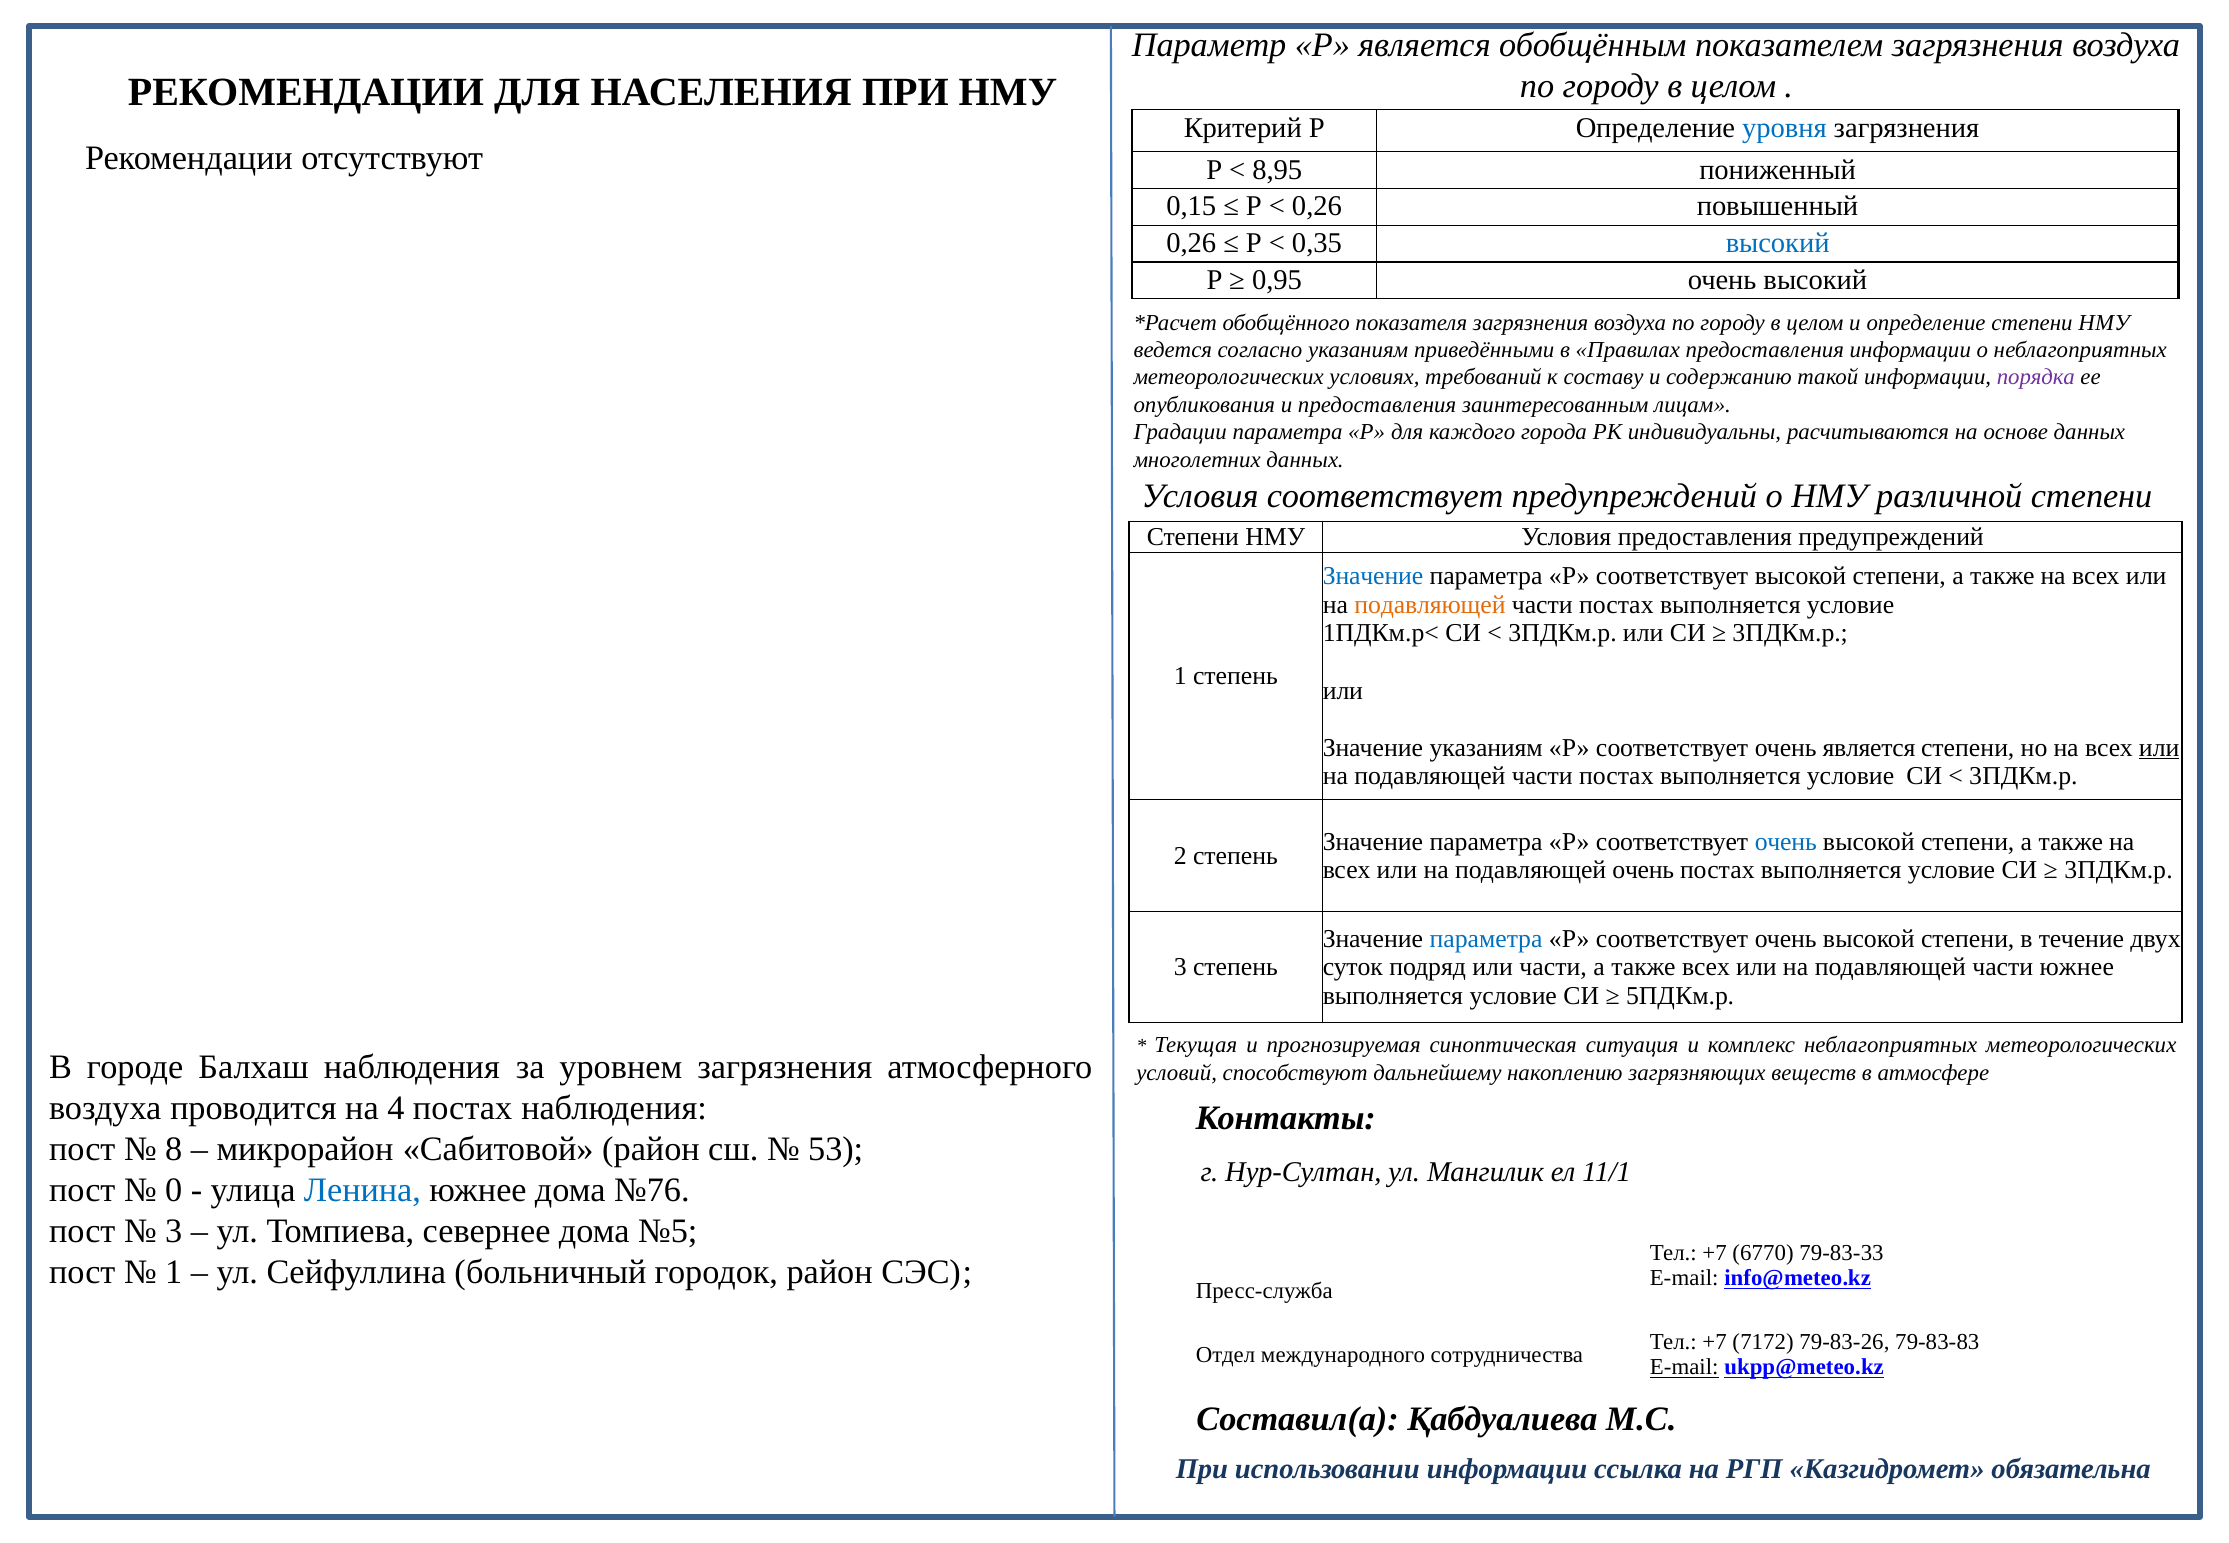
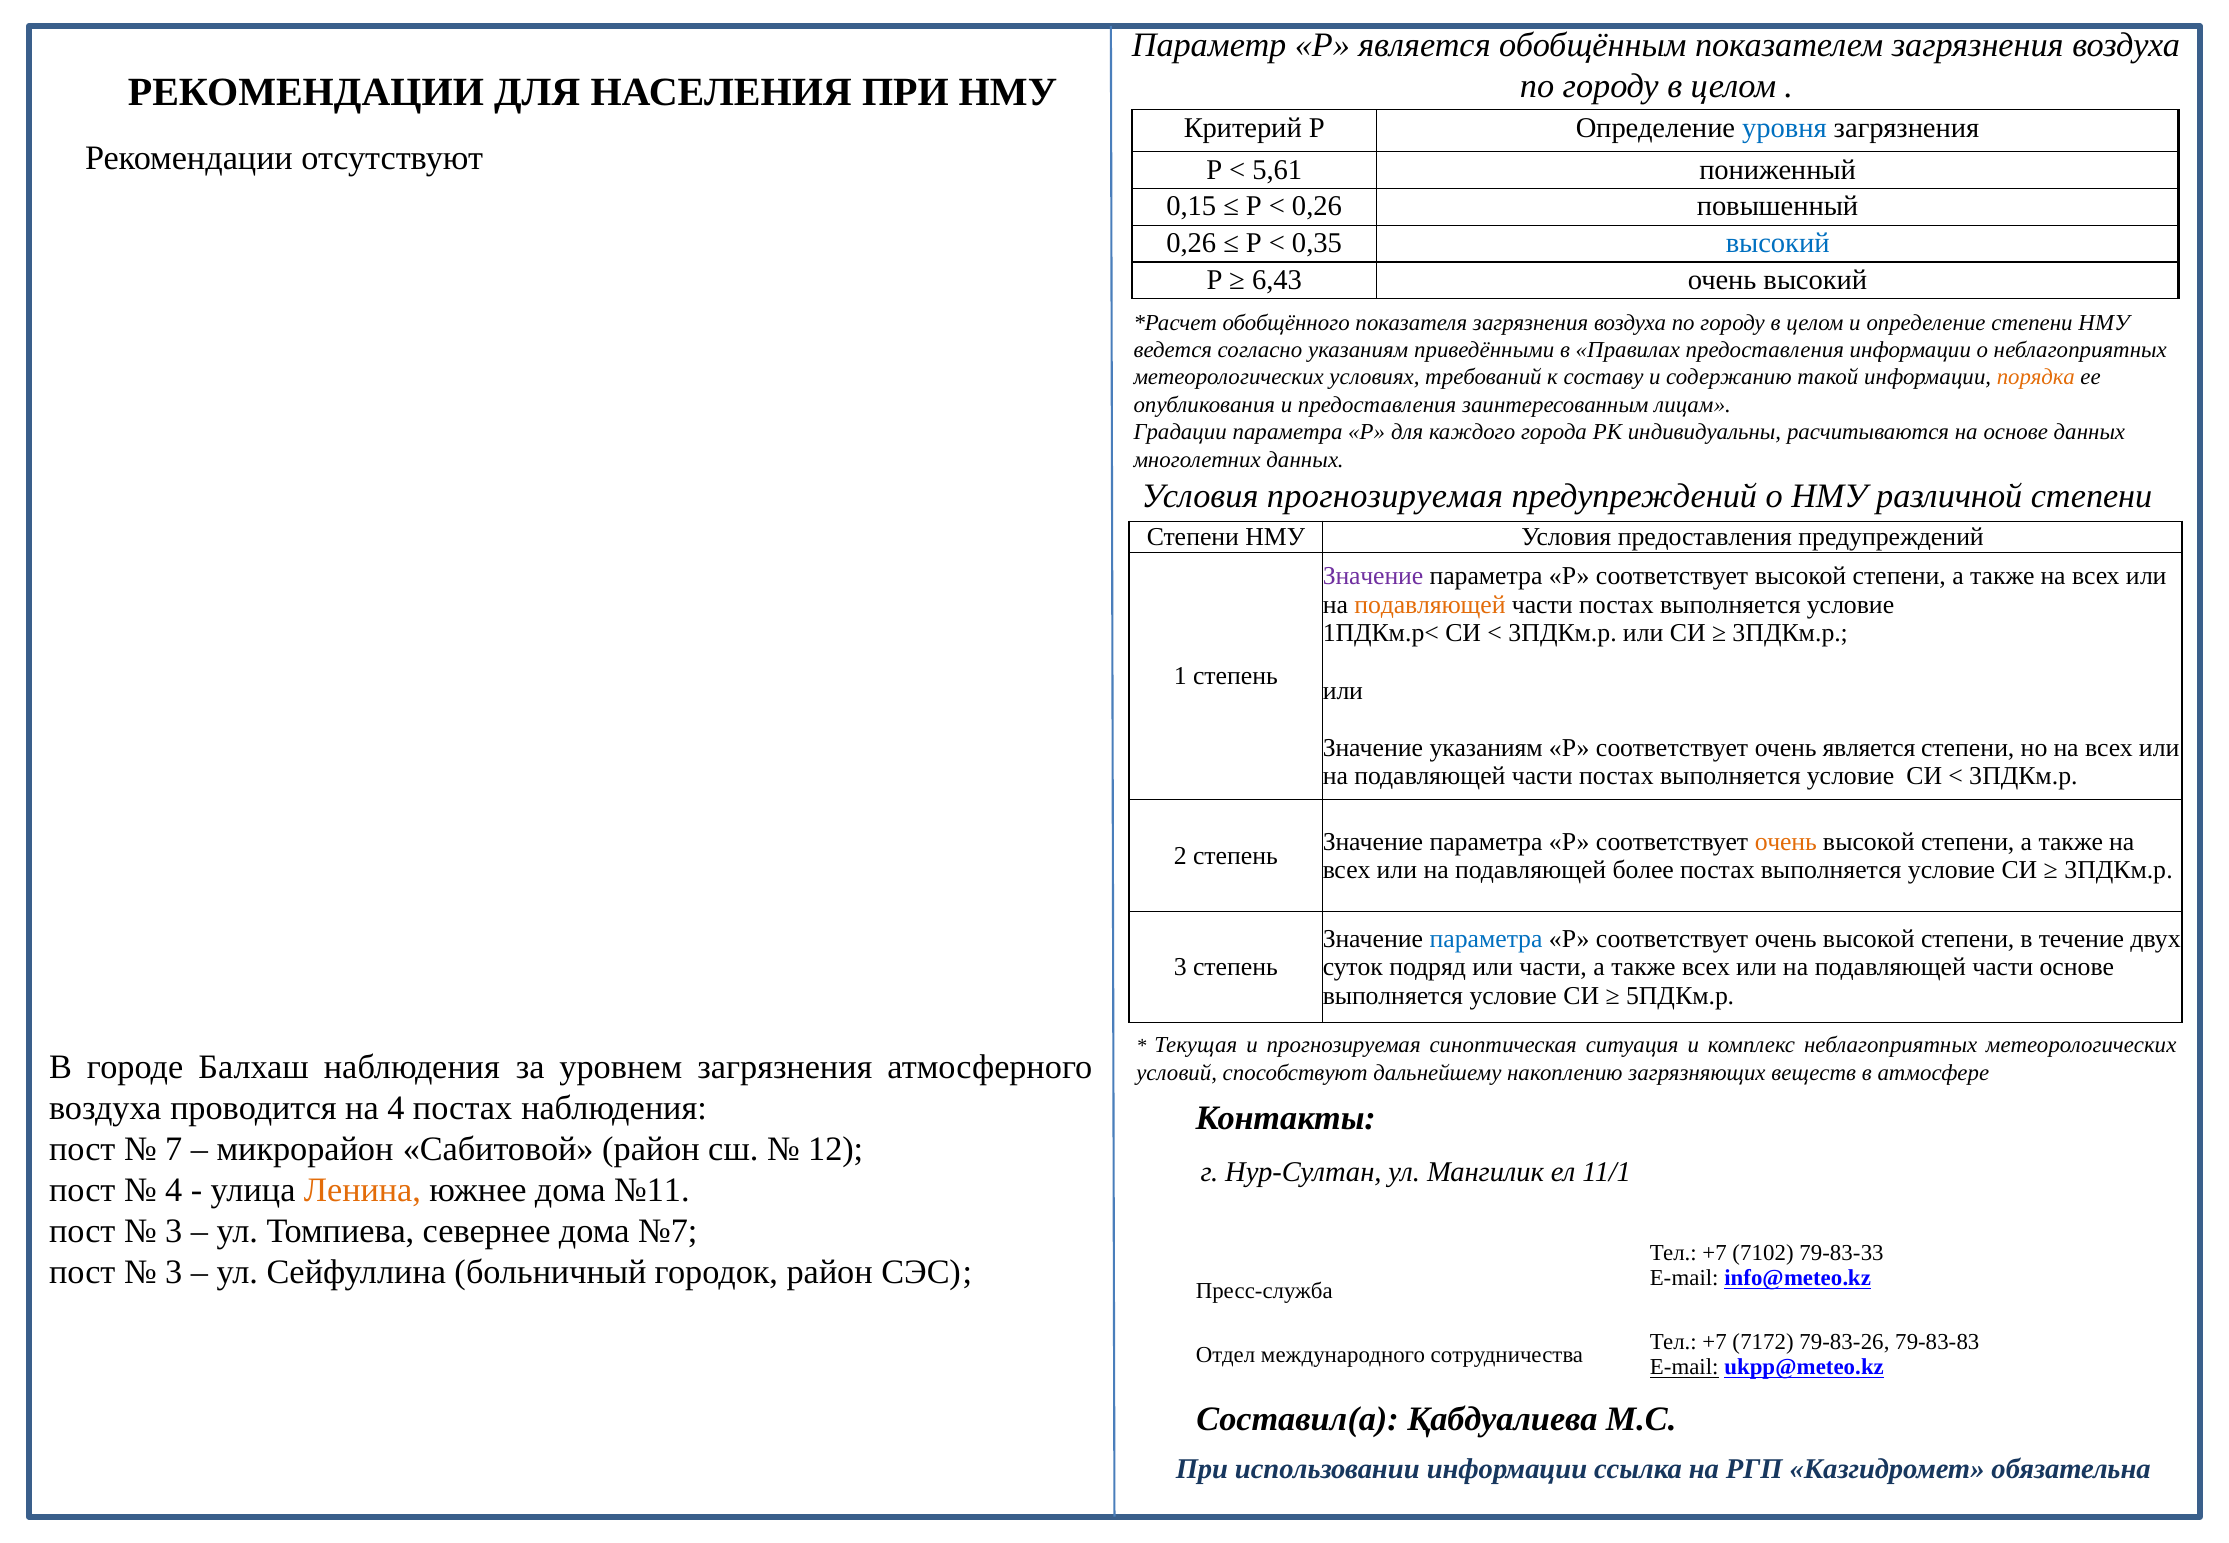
8,95: 8,95 -> 5,61 (1277, 170)
0,95: 0,95 -> 6,43 (1277, 280)
порядка colour: purple -> orange (2036, 377)
Условия соответствует: соответствует -> прогнозируемая (1385, 497)
Значение colour: blue -> purple (1373, 577)
или underline: present -> none (2159, 748)
очень colour: blue -> orange (1786, 842)
подавляющей очень: очень -> более (1643, 870)
части южнее: южнее -> основе (2077, 967)
8: 8 -> 7 (174, 1149)
53: 53 -> 12 (836, 1149)
0: 0 -> 4 (174, 1190)
Ленина colour: blue -> orange (362, 1190)
№76: №76 -> №11 (652, 1190)
№5: №5 -> №7 (668, 1232)
6770: 6770 -> 7102 (1763, 1253)
1: 1 -> 3 (174, 1273)
